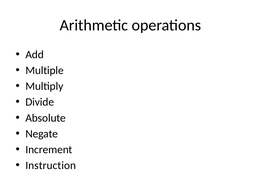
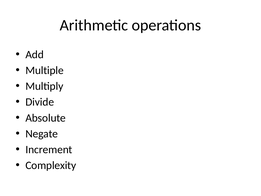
Instruction: Instruction -> Complexity (51, 165)
